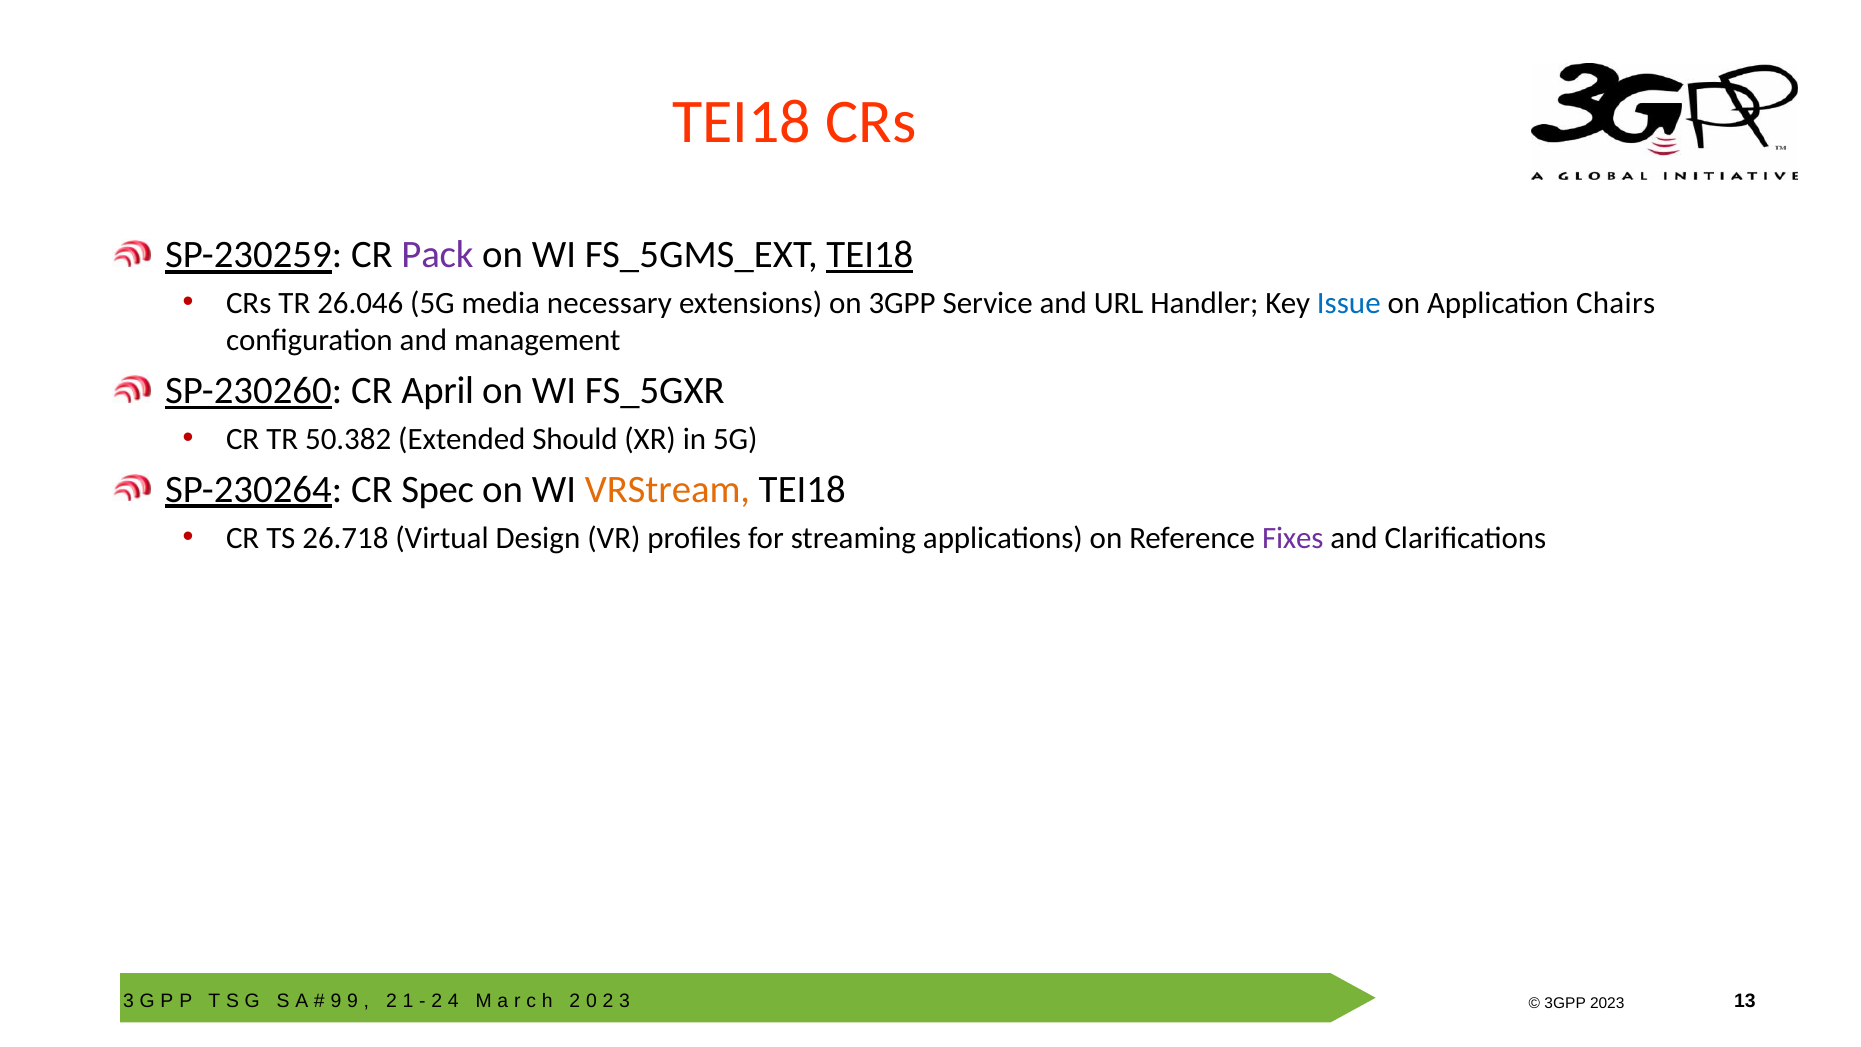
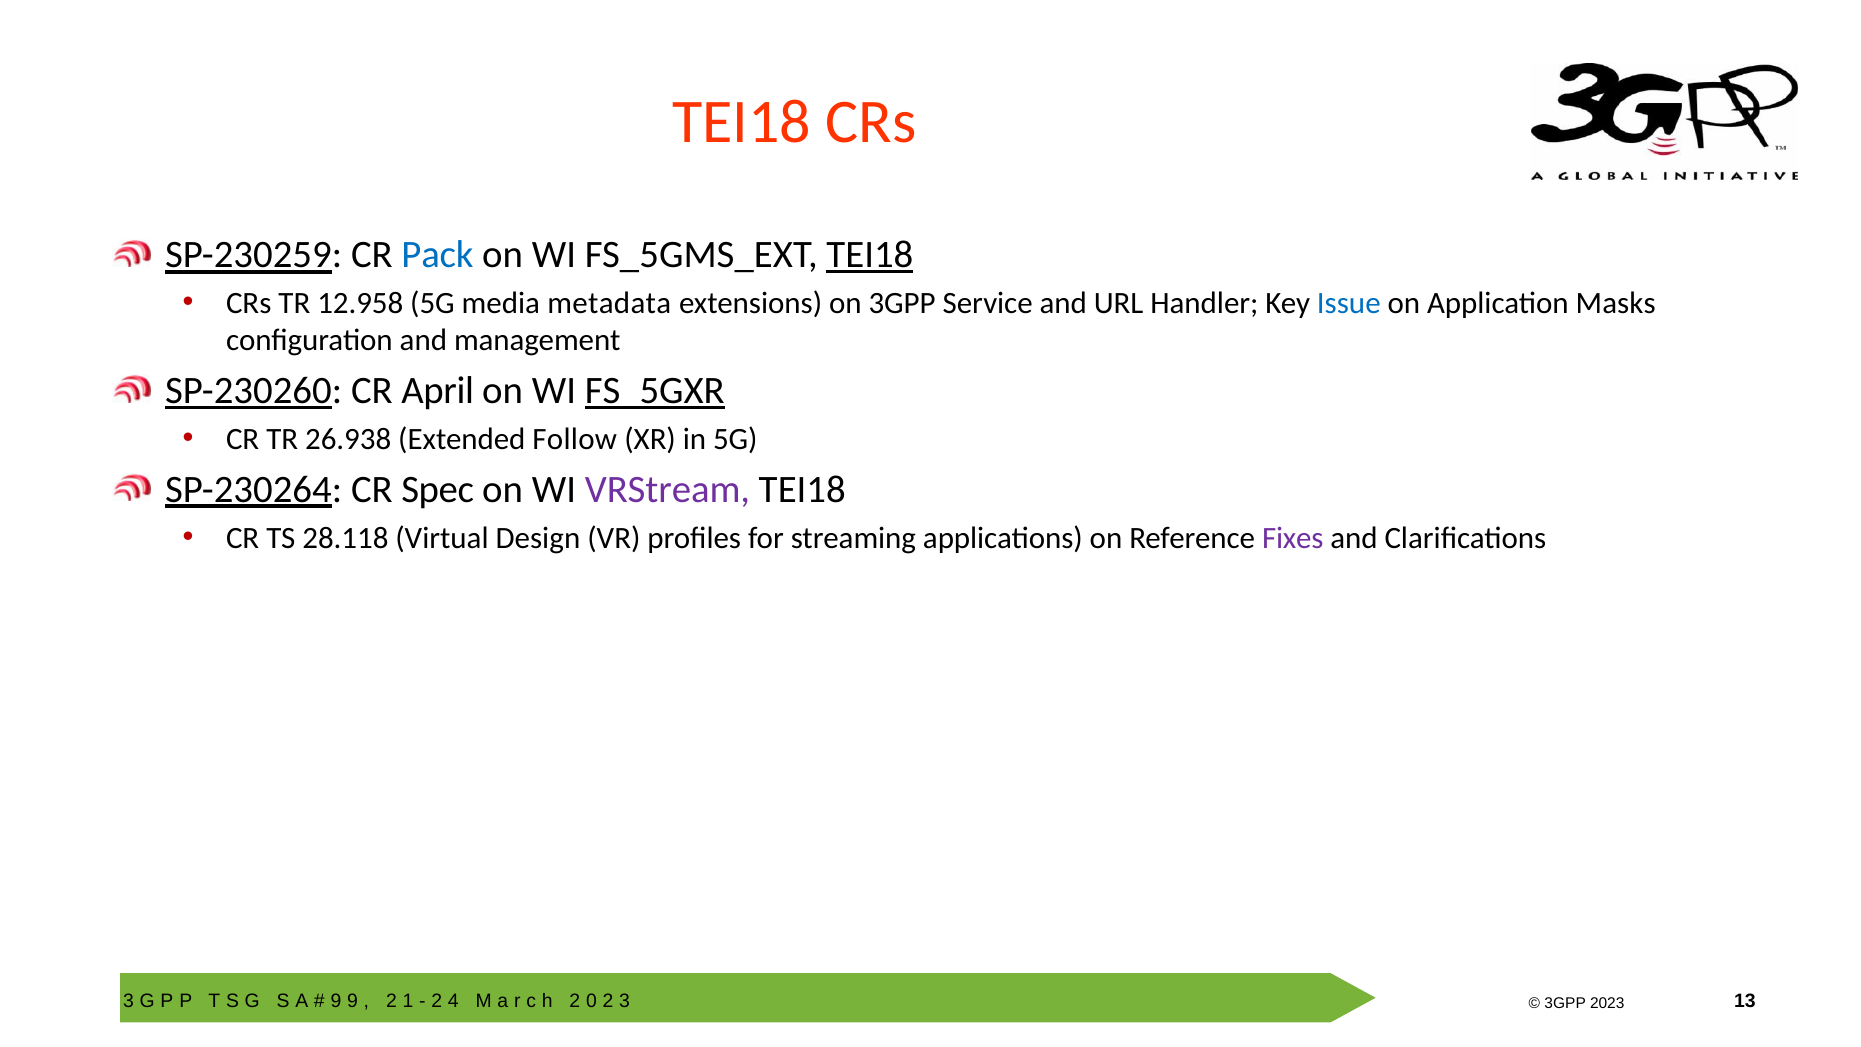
Pack colour: purple -> blue (438, 255)
26.046: 26.046 -> 12.958 (360, 303)
necessary: necessary -> metadata (609, 303)
Chairs: Chairs -> Masks (1616, 303)
FS_5GXR underline: none -> present (655, 391)
50.382: 50.382 -> 26.938 (348, 439)
Should: Should -> Follow (575, 439)
VRStream colour: orange -> purple (667, 489)
26.718: 26.718 -> 28.118 (345, 538)
